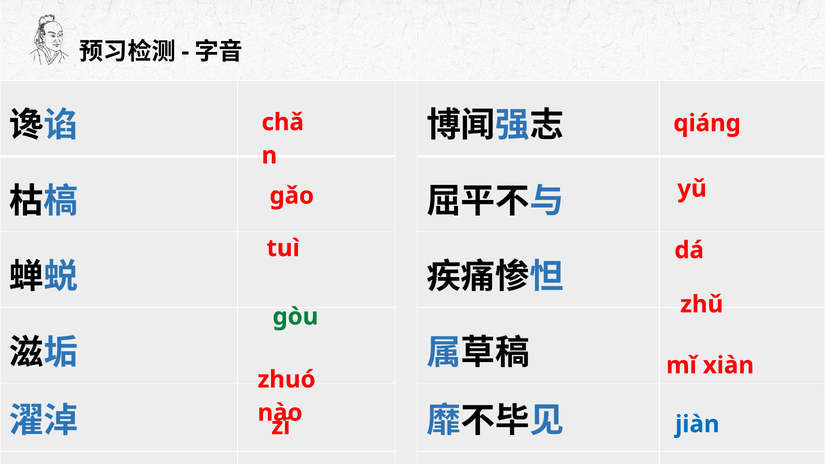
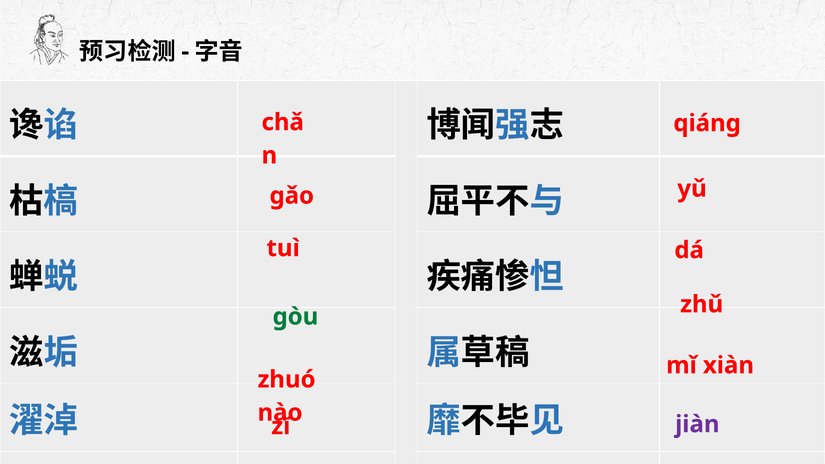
jiàn colour: blue -> purple (697, 424)
